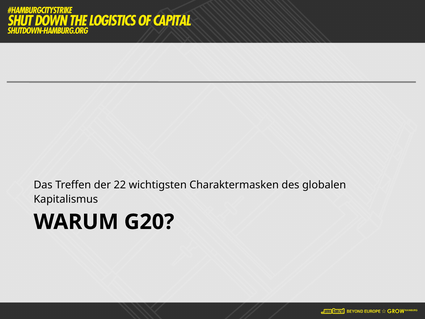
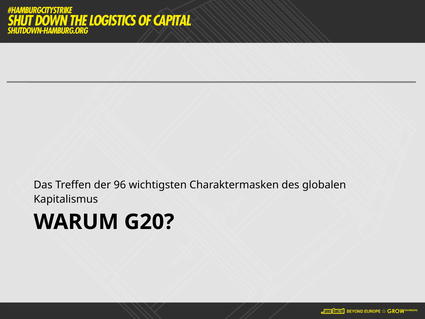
22: 22 -> 96 (120, 185)
